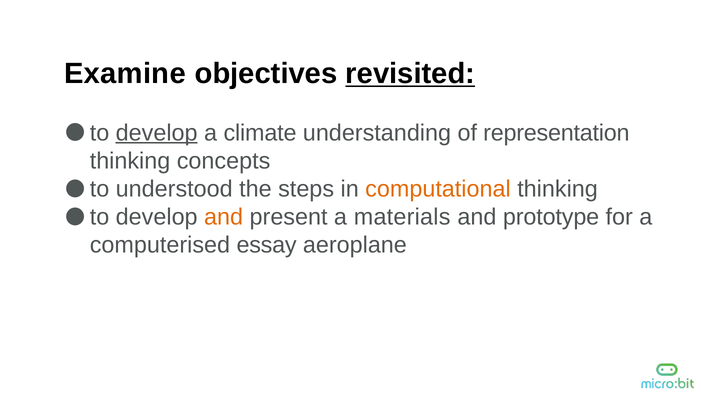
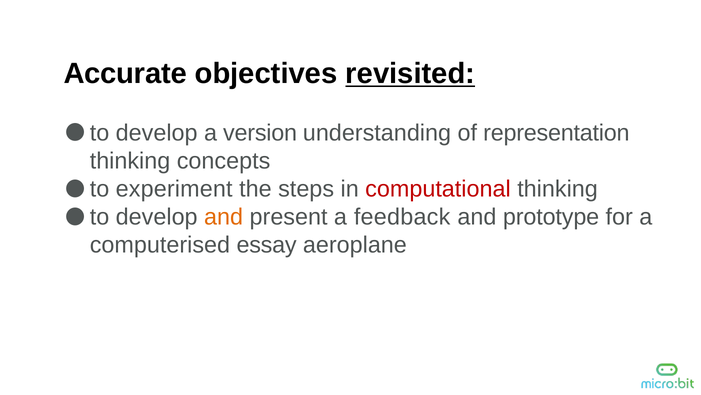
Examine: Examine -> Accurate (125, 73)
develop underline: present -> none (157, 133)
climate: climate -> version (260, 133)
understood: understood -> experiment (174, 189)
computational colour: orange -> red (438, 189)
materials: materials -> feedback (402, 217)
